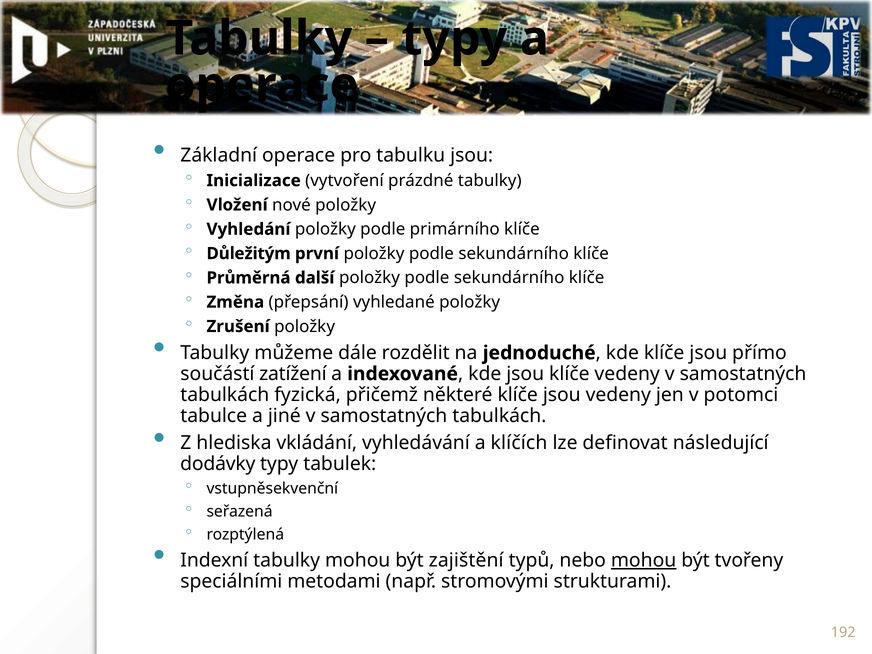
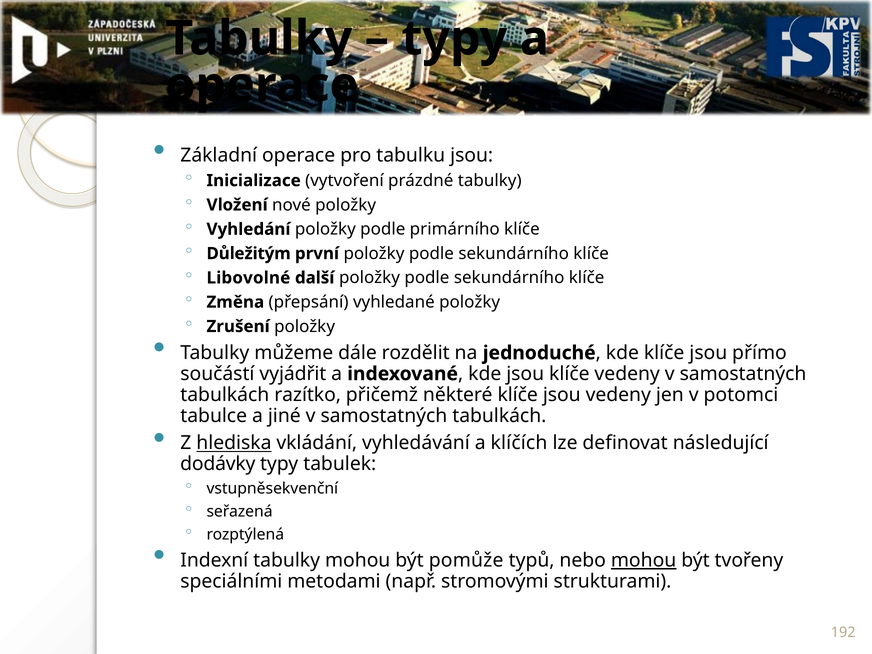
Průměrná: Průměrná -> Libovolné (248, 278)
zatížení: zatížení -> vyjádřit (293, 374)
fyzická: fyzická -> razítko (308, 395)
hlediska underline: none -> present (234, 443)
zajištění: zajištění -> pomůže (466, 560)
